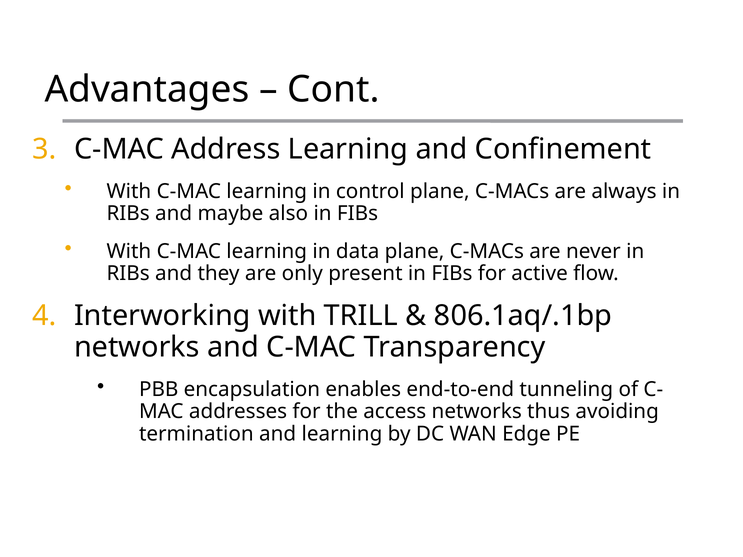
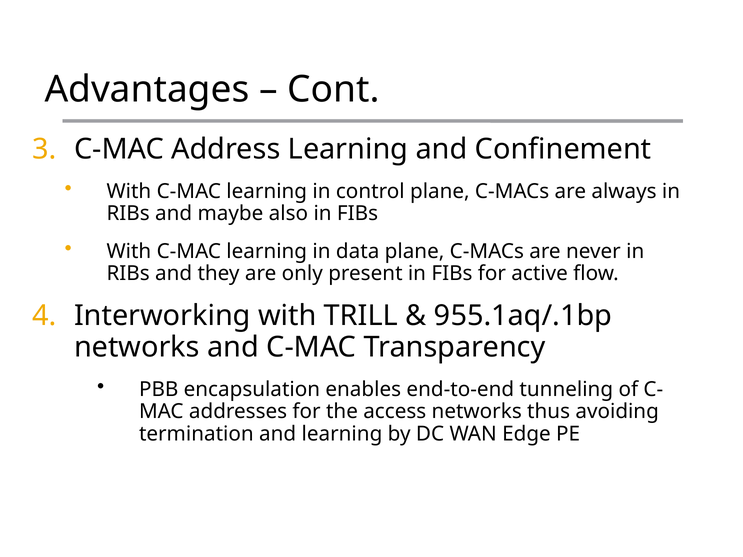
806.1aq/.1bp: 806.1aq/.1bp -> 955.1aq/.1bp (523, 316)
